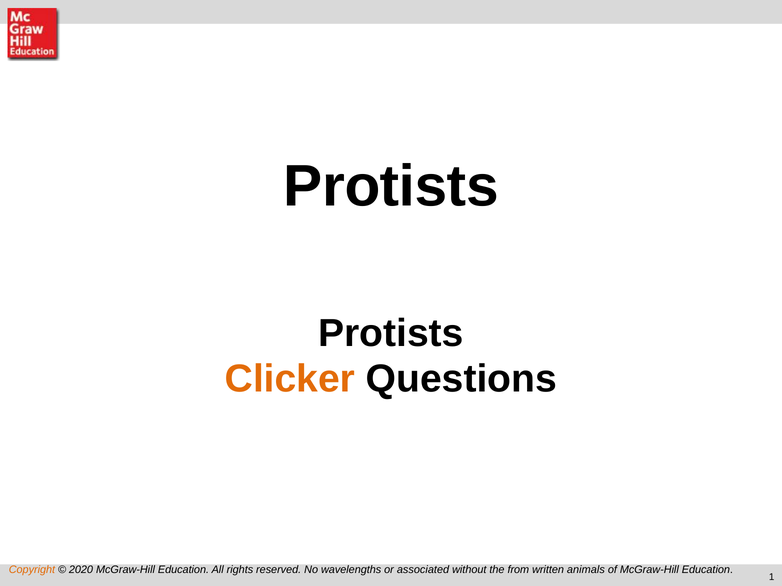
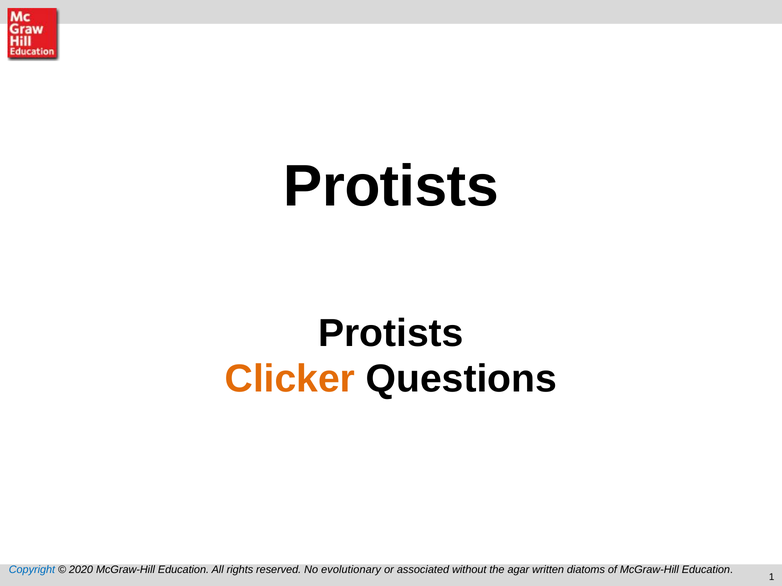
Copyright colour: orange -> blue (32, 570)
wavelengths: wavelengths -> evolutionary (351, 570)
from: from -> agar (518, 570)
animals: animals -> diatoms (586, 570)
